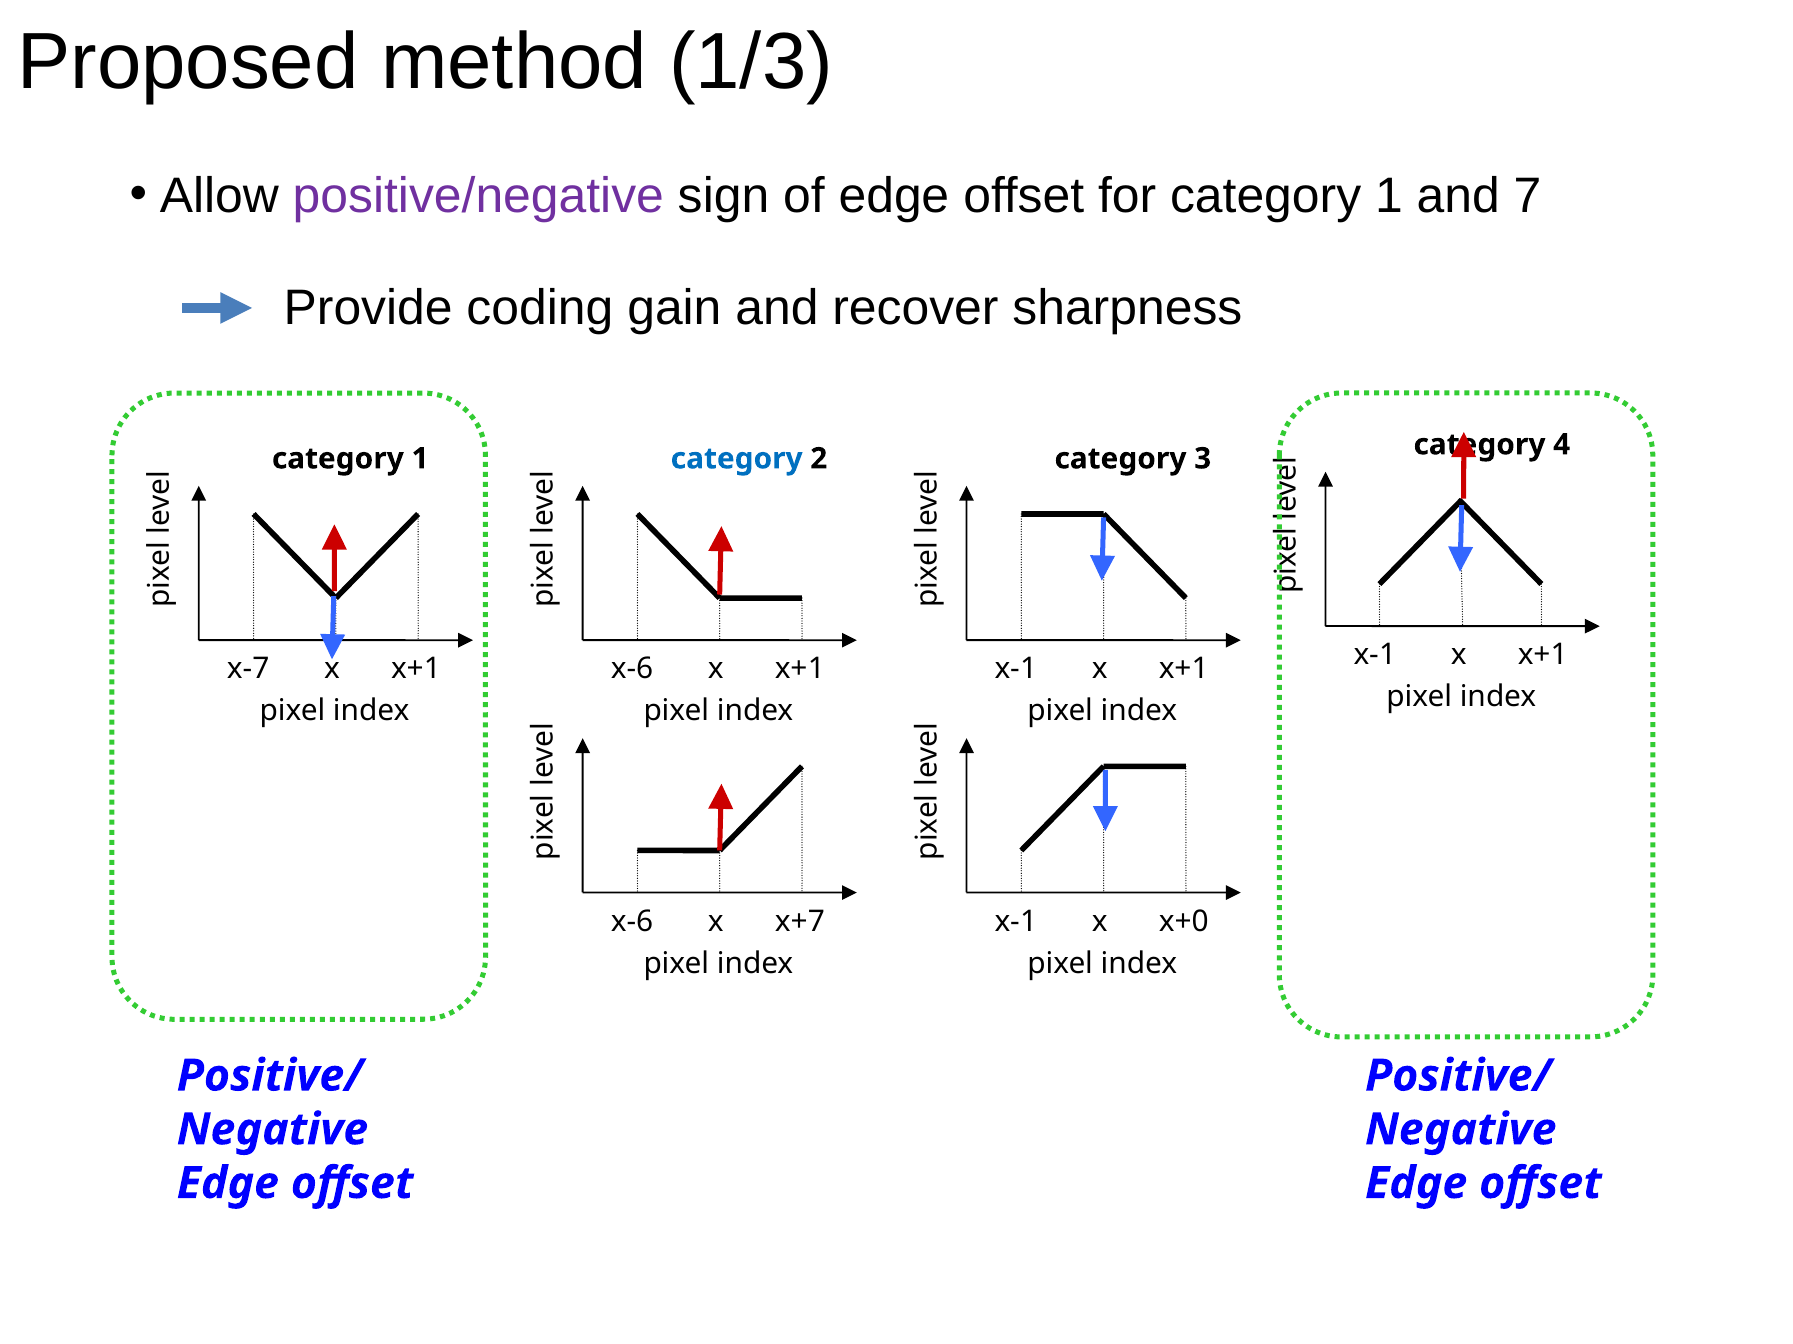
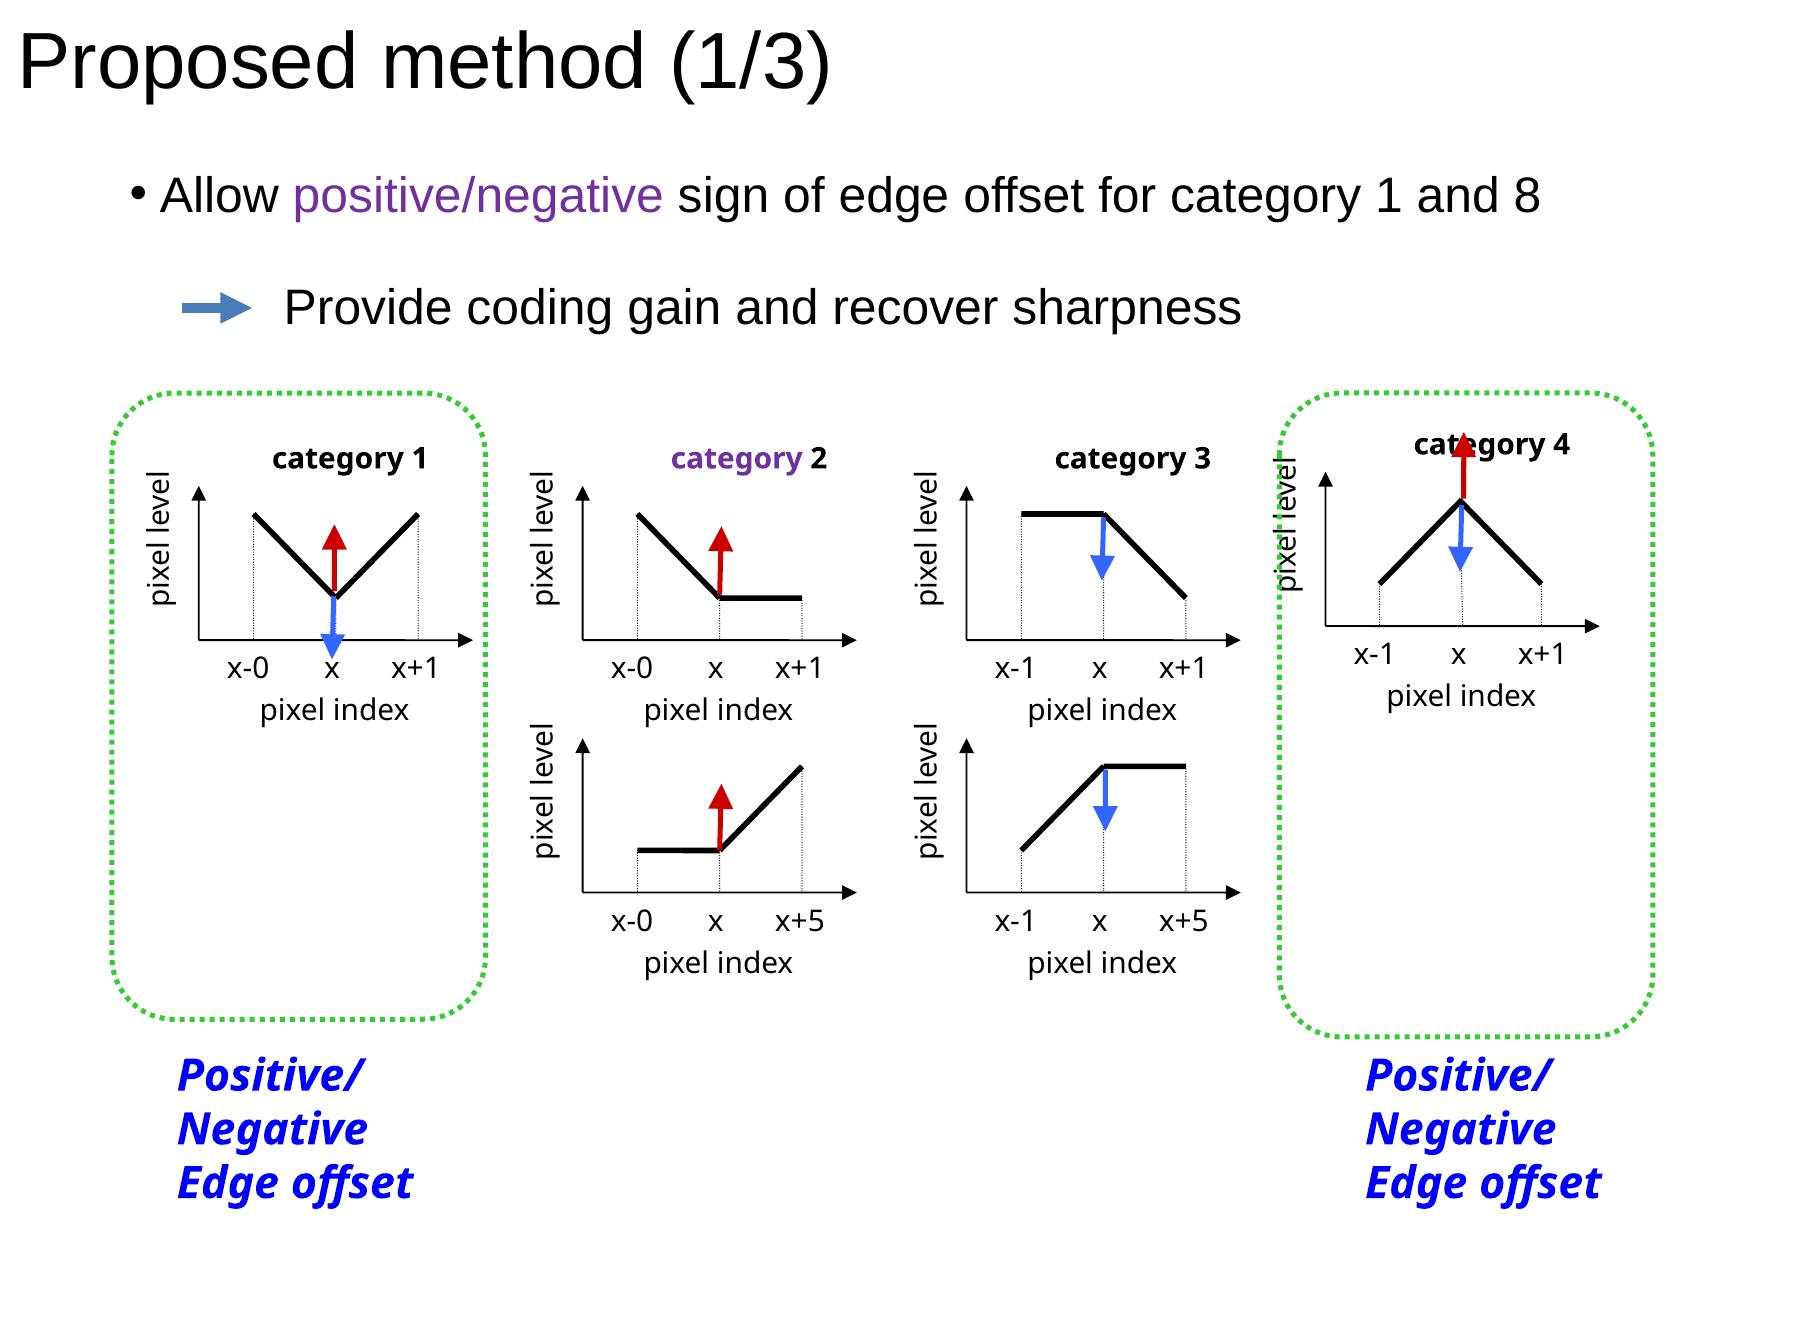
7: 7 -> 8 (1527, 196)
category colour: blue -> purple (737, 459)
x-7: x-7 -> x-0 (248, 669)
x-6: x-6 -> x-0 (632, 669)
x-6: x-6 -> x-0 (632, 922)
x+7: x+7 -> x+5 (800, 922)
x-1 x x+0: x+0 -> x+5 (1184, 922)
